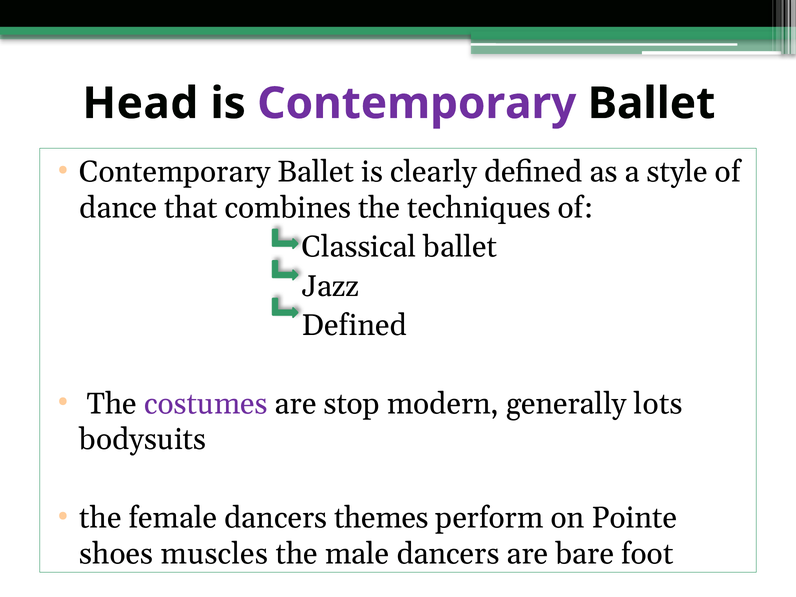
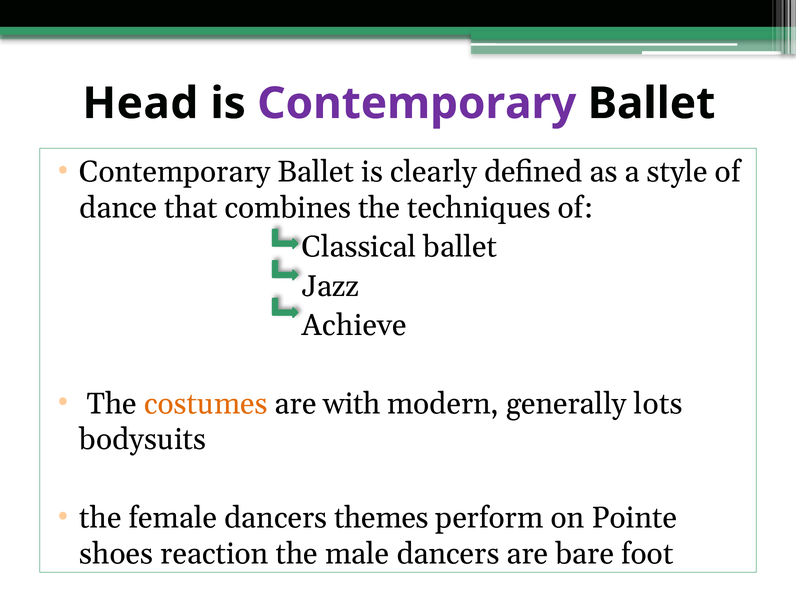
Defined: Defined -> Achieve (354, 325)
costumes colour: purple -> orange (206, 404)
stop: stop -> with (352, 404)
muscles: muscles -> reaction (214, 554)
